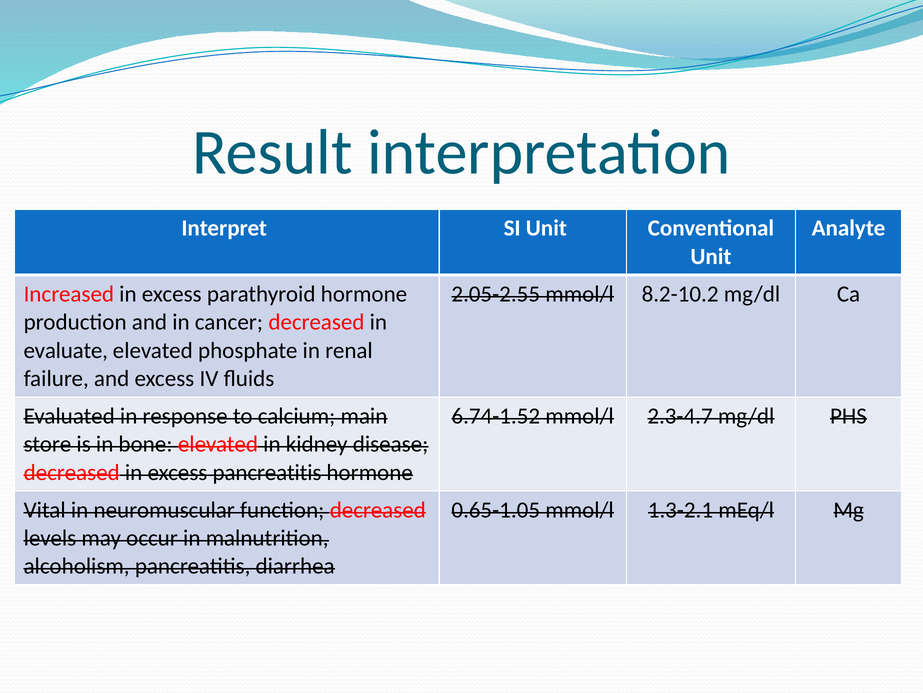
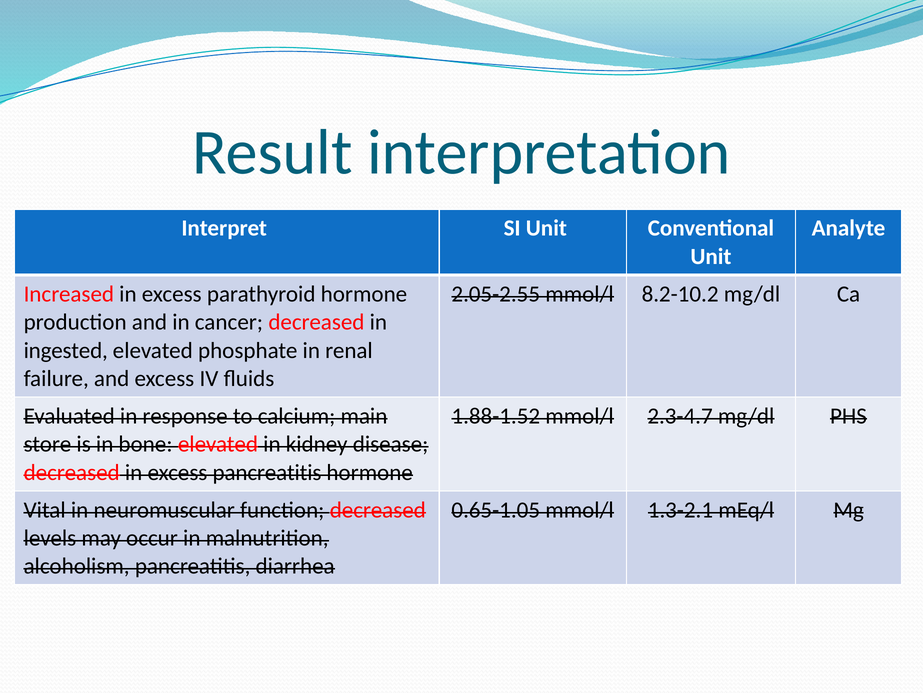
evaluate: evaluate -> ingested (66, 350)
6.74-1.52: 6.74-1.52 -> 1.88-1.52 (496, 416)
